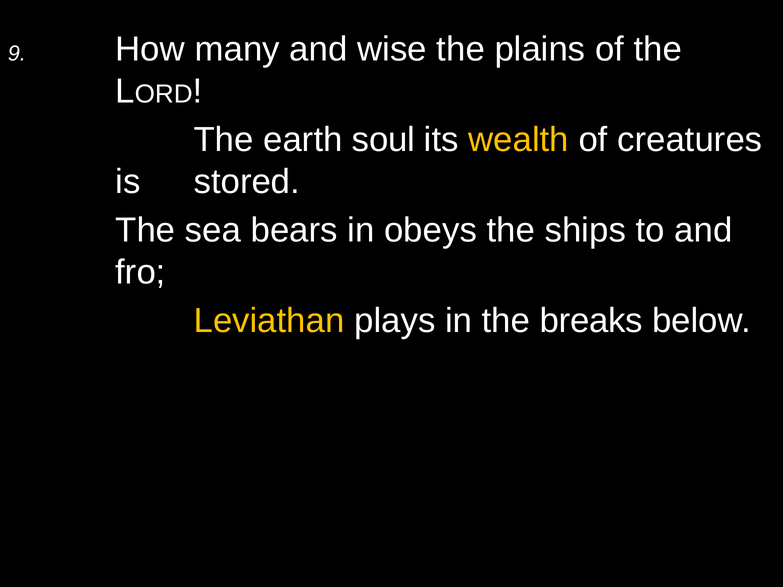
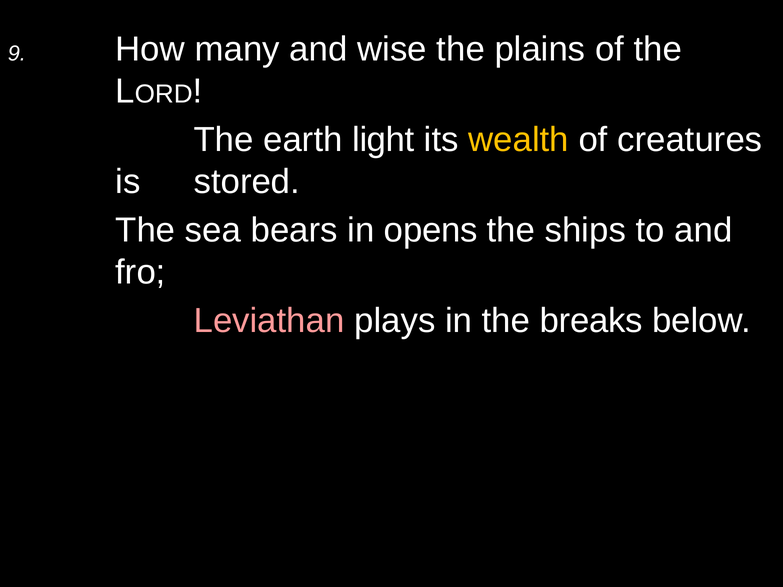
soul: soul -> light (383, 140)
obeys: obeys -> opens (431, 231)
Leviathan colour: yellow -> pink (269, 321)
